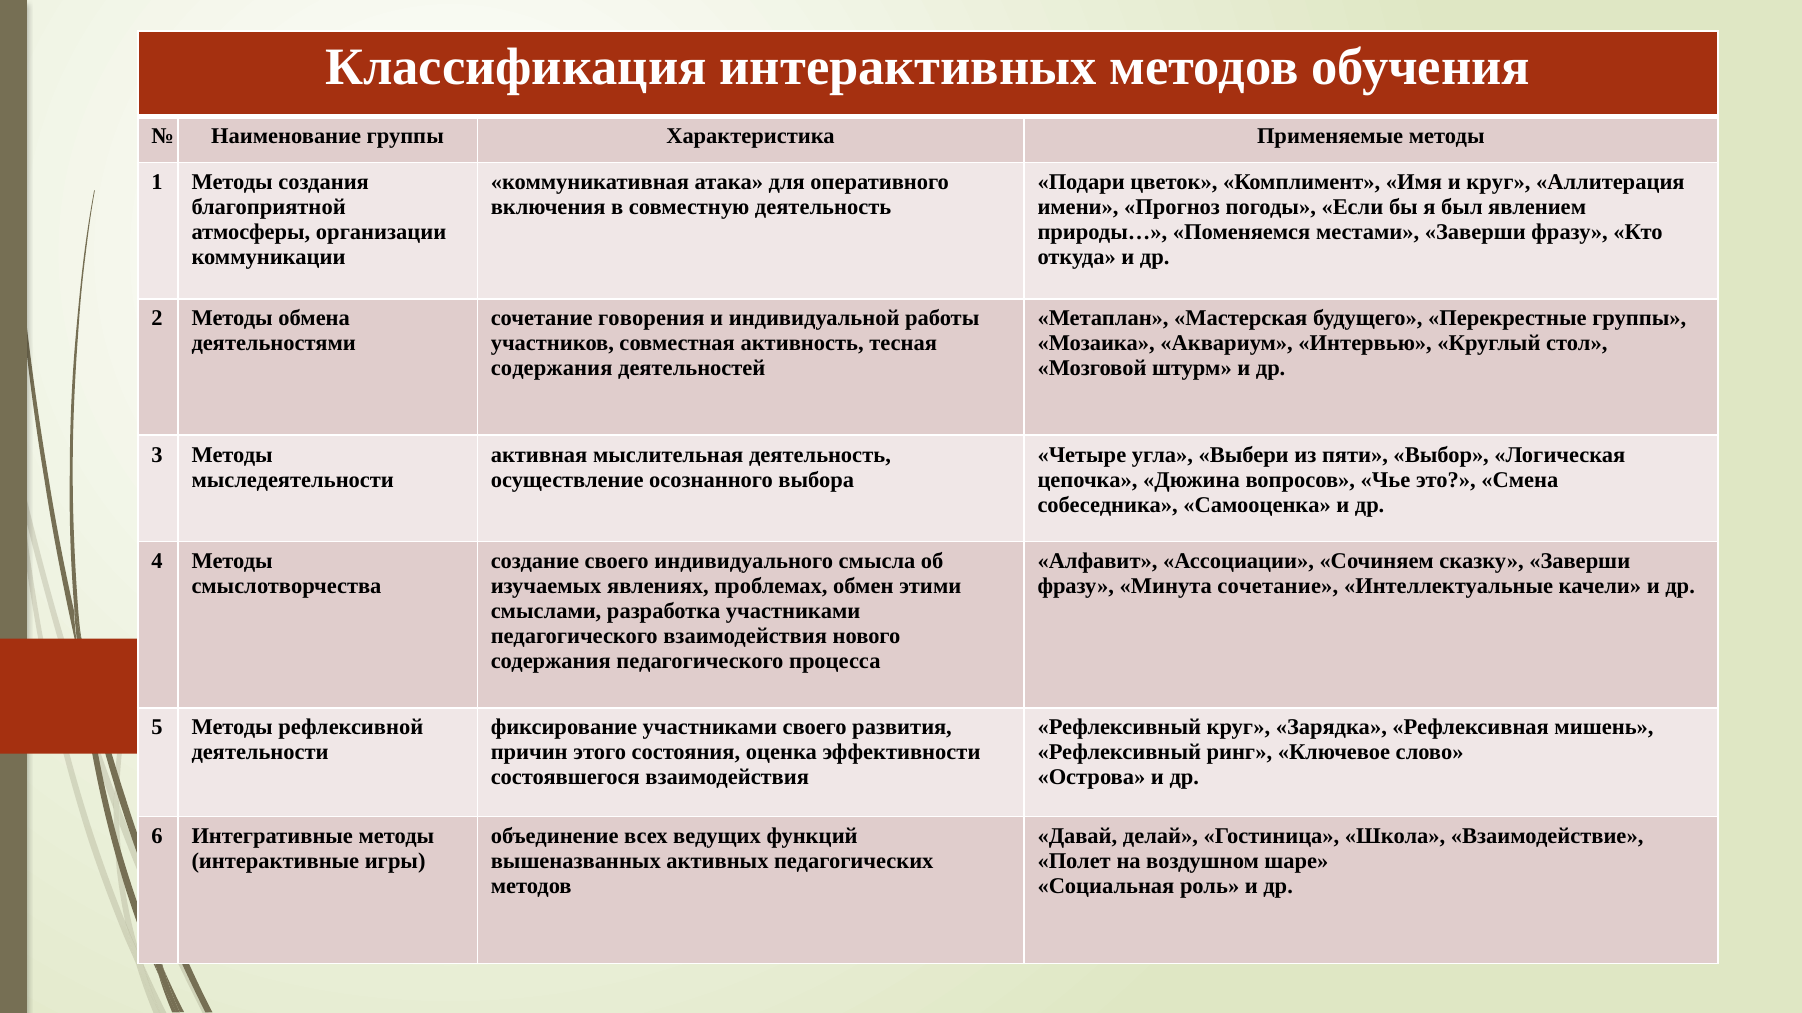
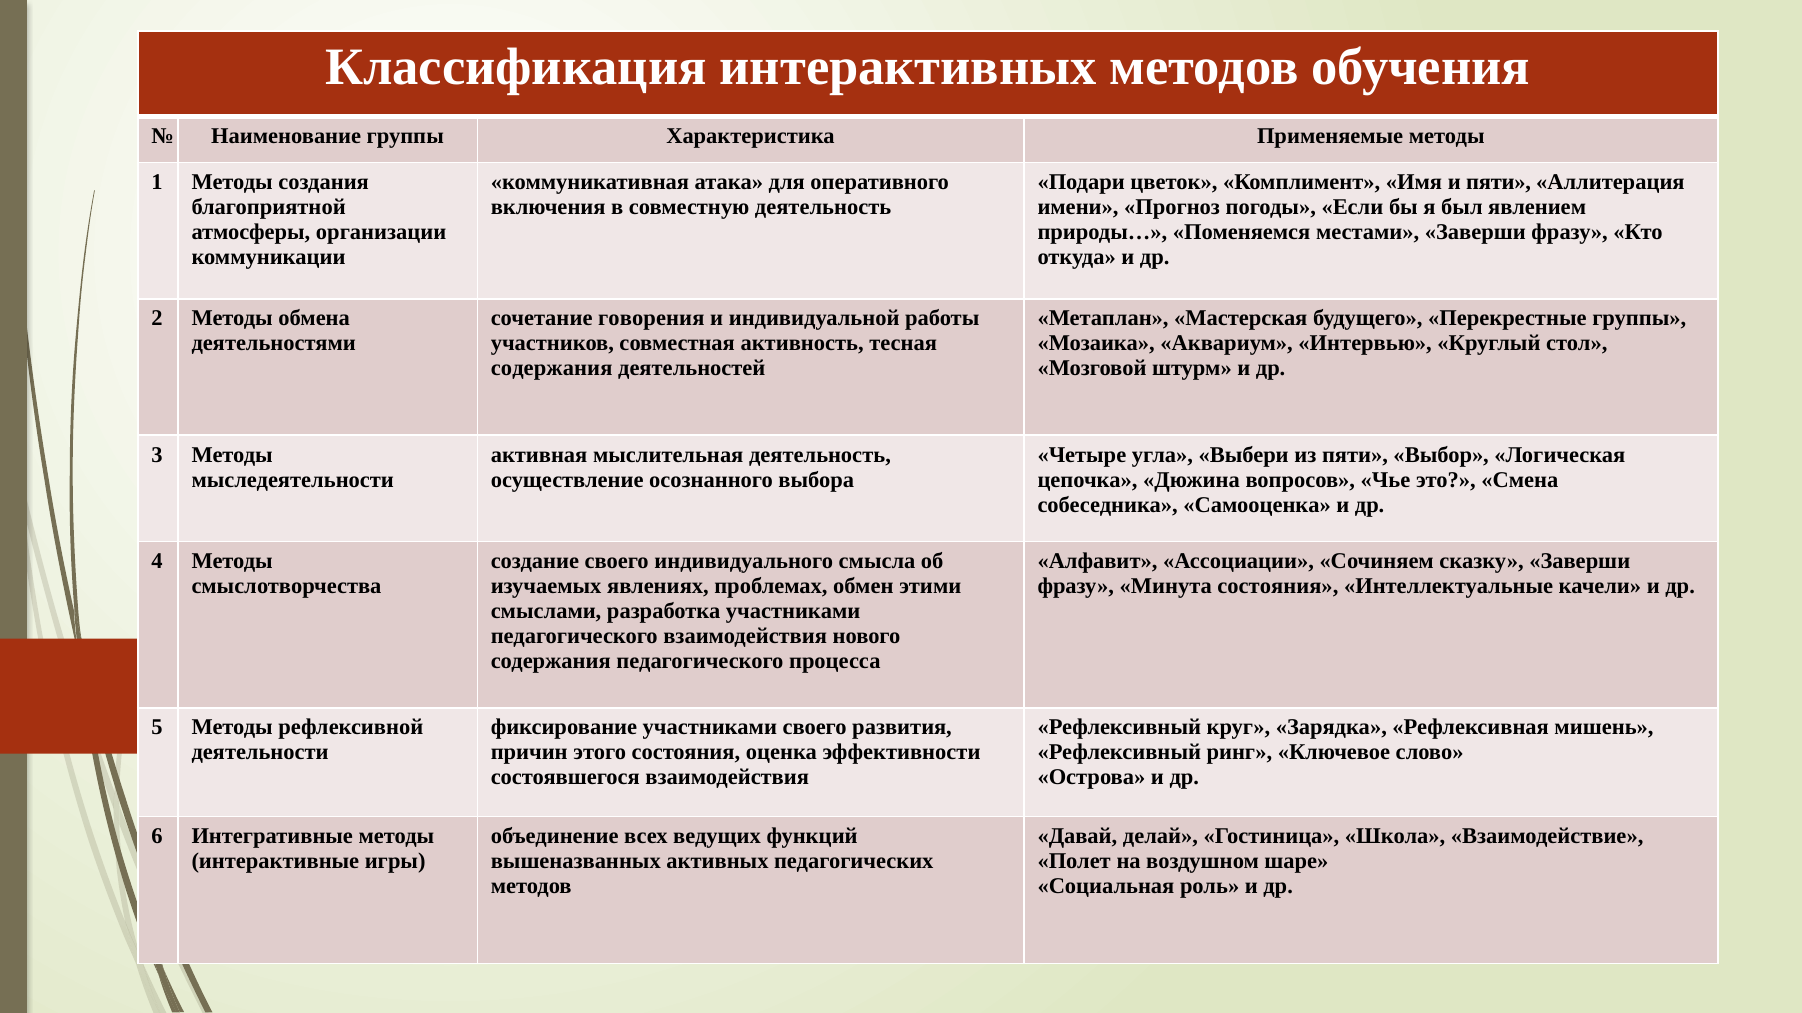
и круг: круг -> пяти (1499, 182)
Минута сочетание: сочетание -> состояния (1278, 586)
